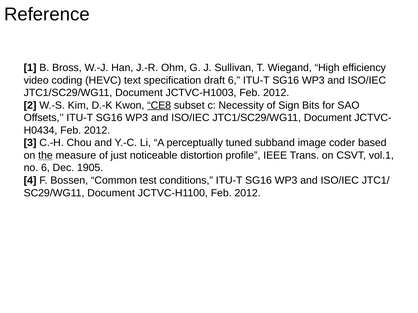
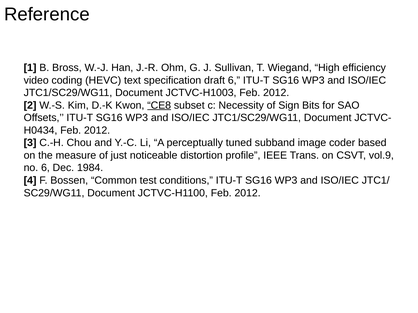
the underline: present -> none (45, 156)
vol.1: vol.1 -> vol.9 (381, 156)
1905: 1905 -> 1984 (90, 168)
